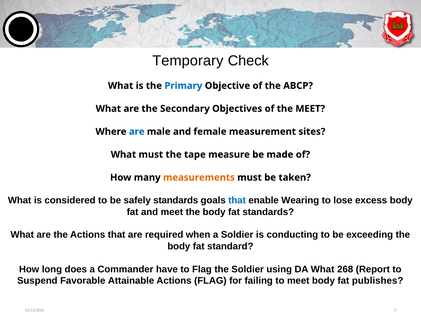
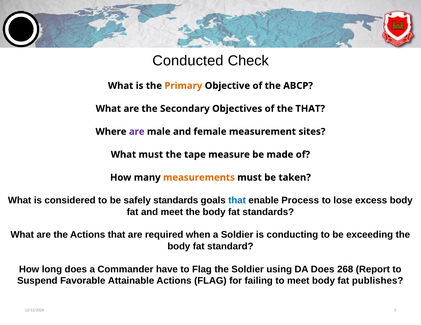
Temporary: Temporary -> Conducted (188, 61)
Primary colour: blue -> orange (183, 86)
the MEET: MEET -> THAT (310, 109)
are colour: blue -> purple (137, 132)
Wearing: Wearing -> Process (300, 201)
DA What: What -> Does (323, 270)
